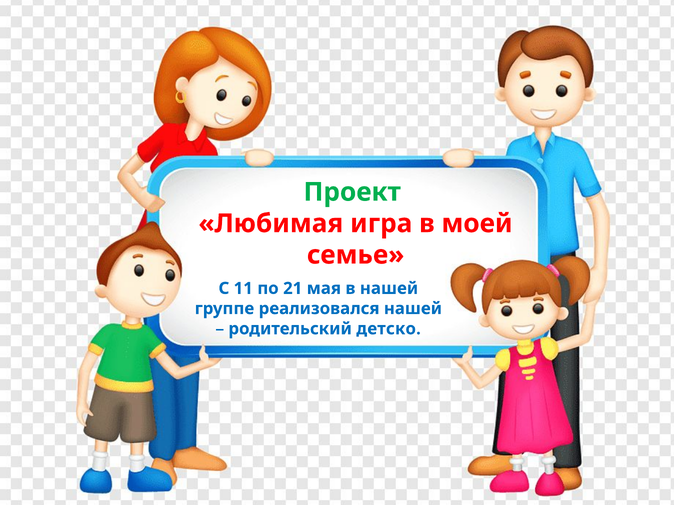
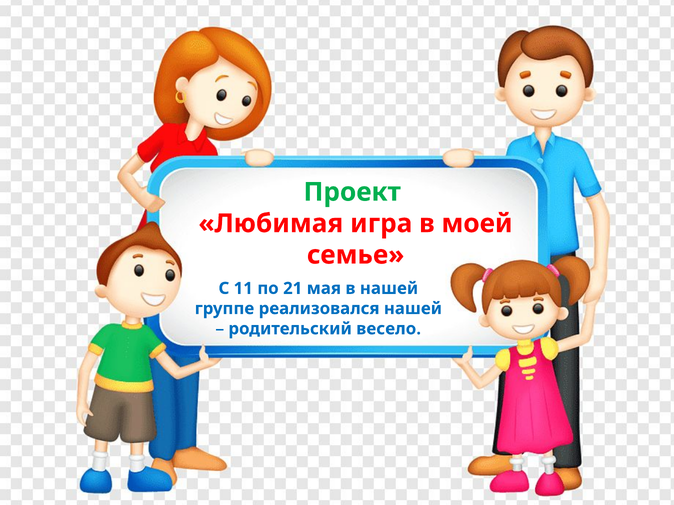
детско: детско -> весело (389, 329)
